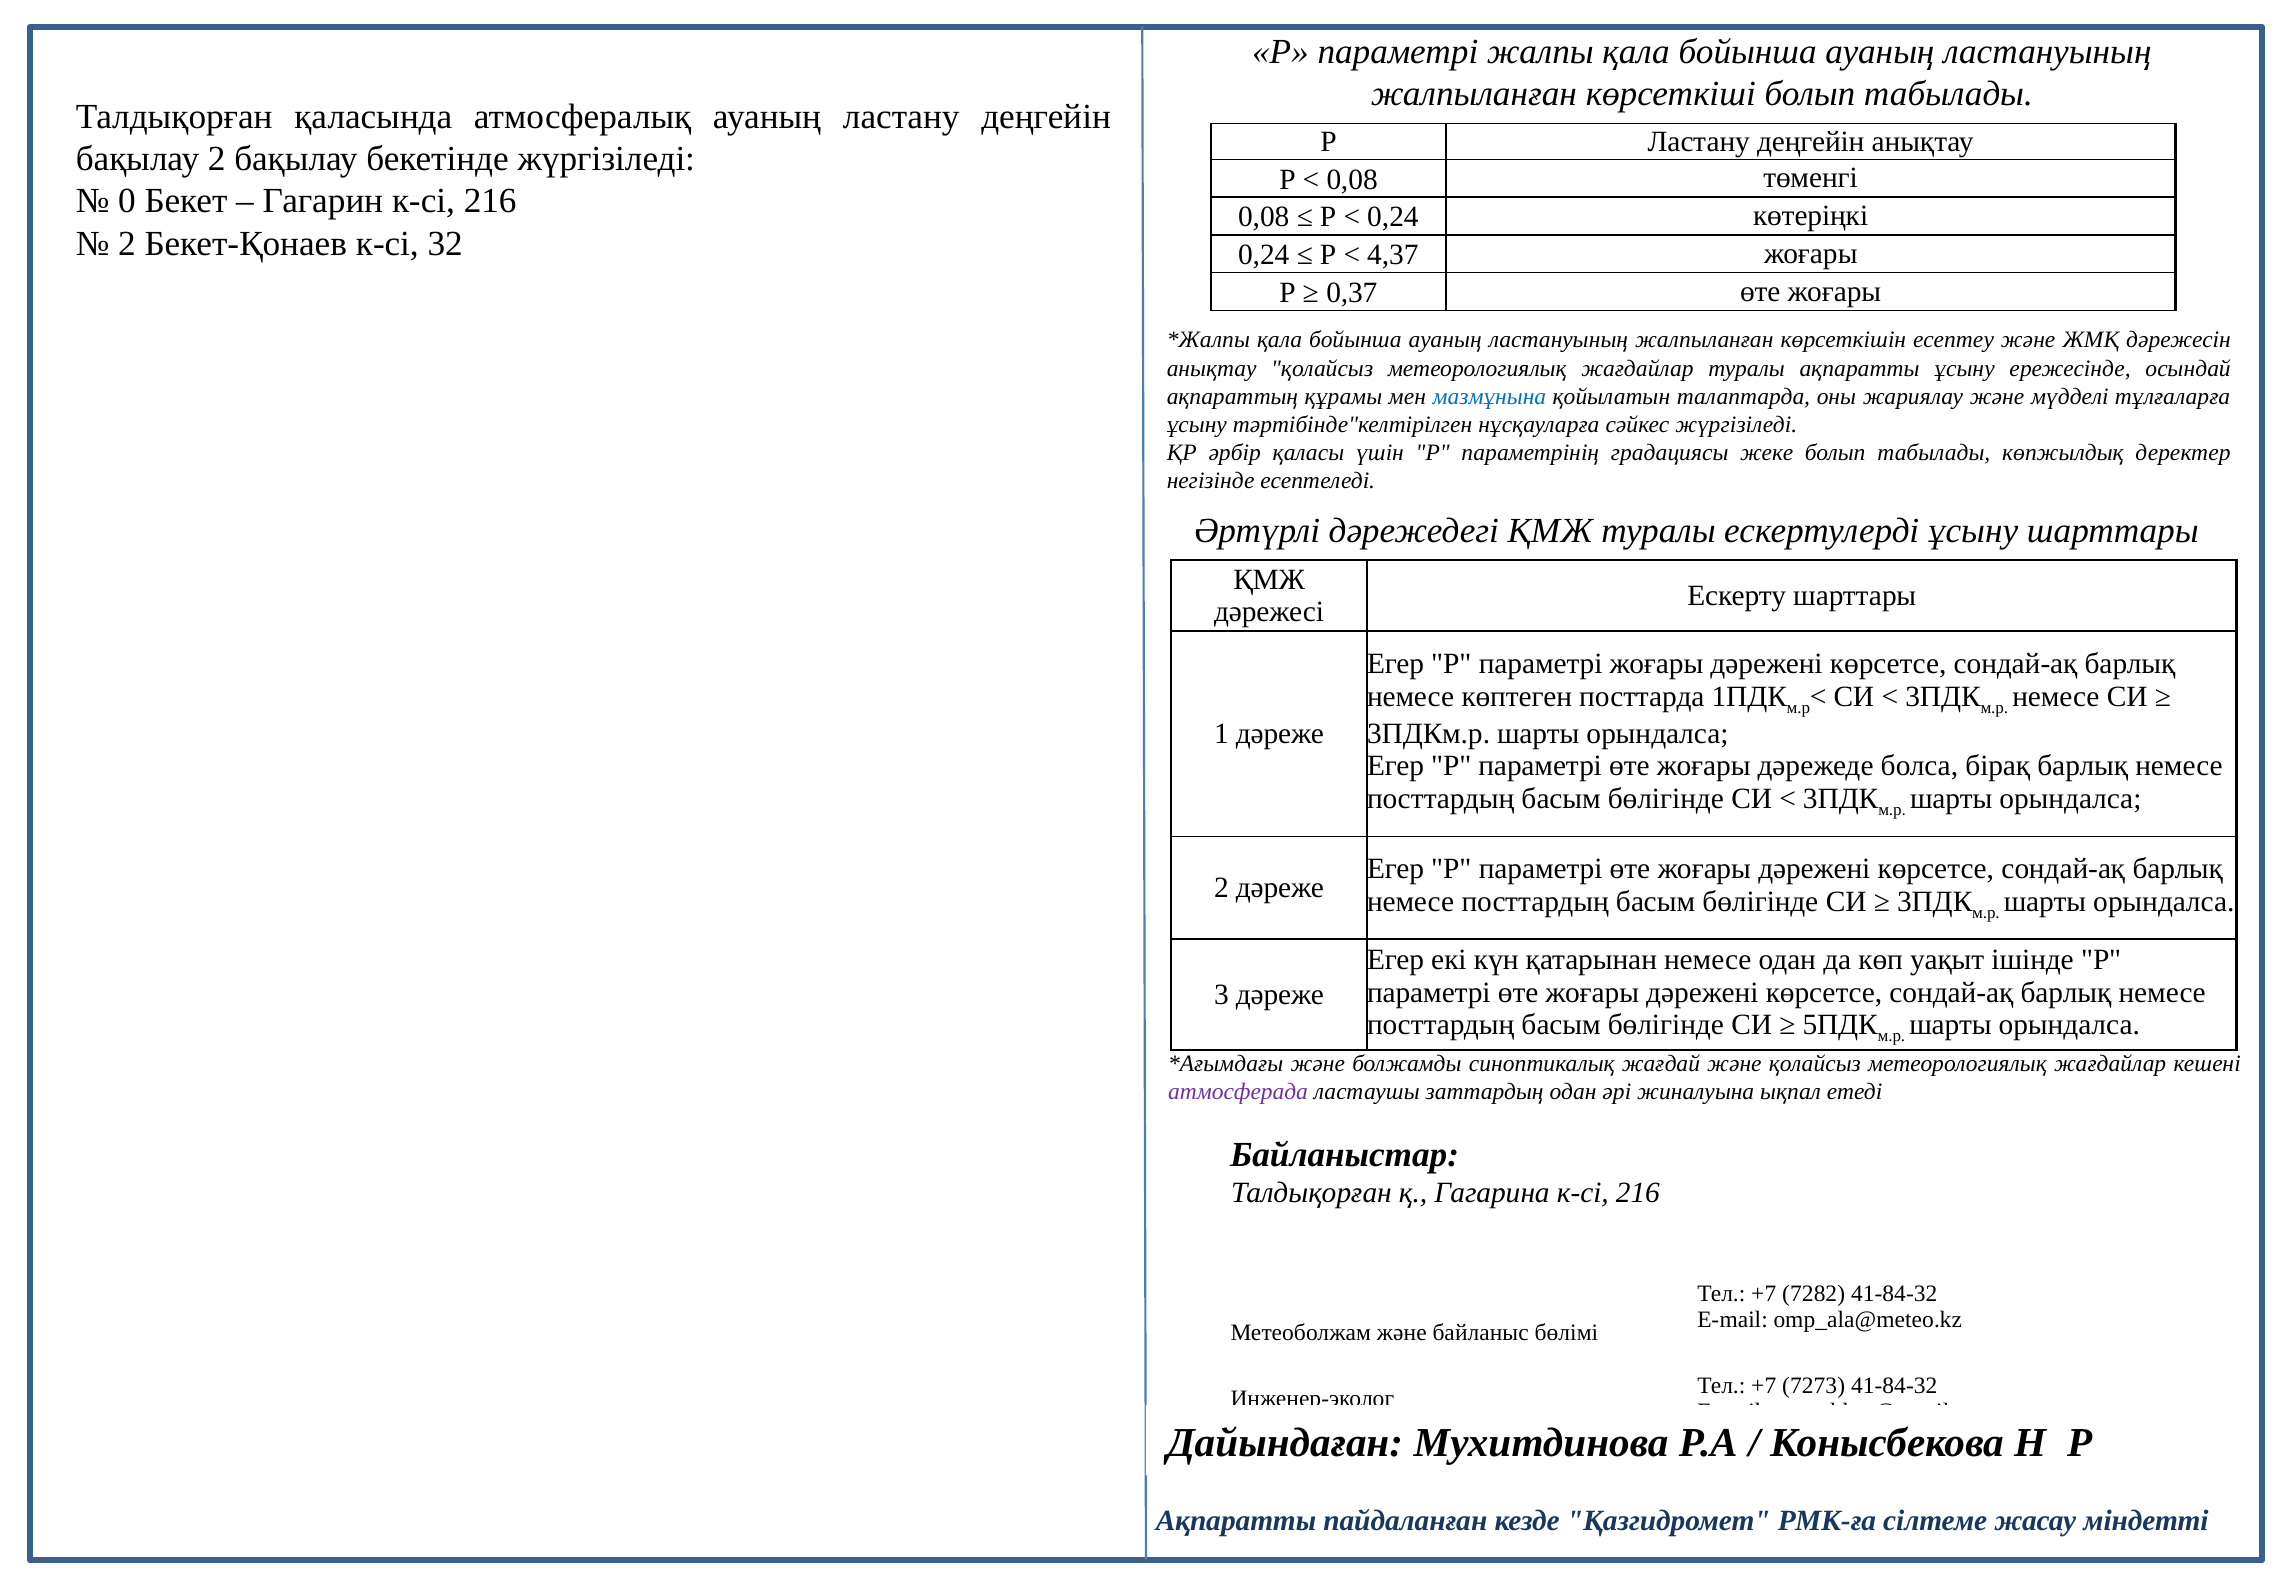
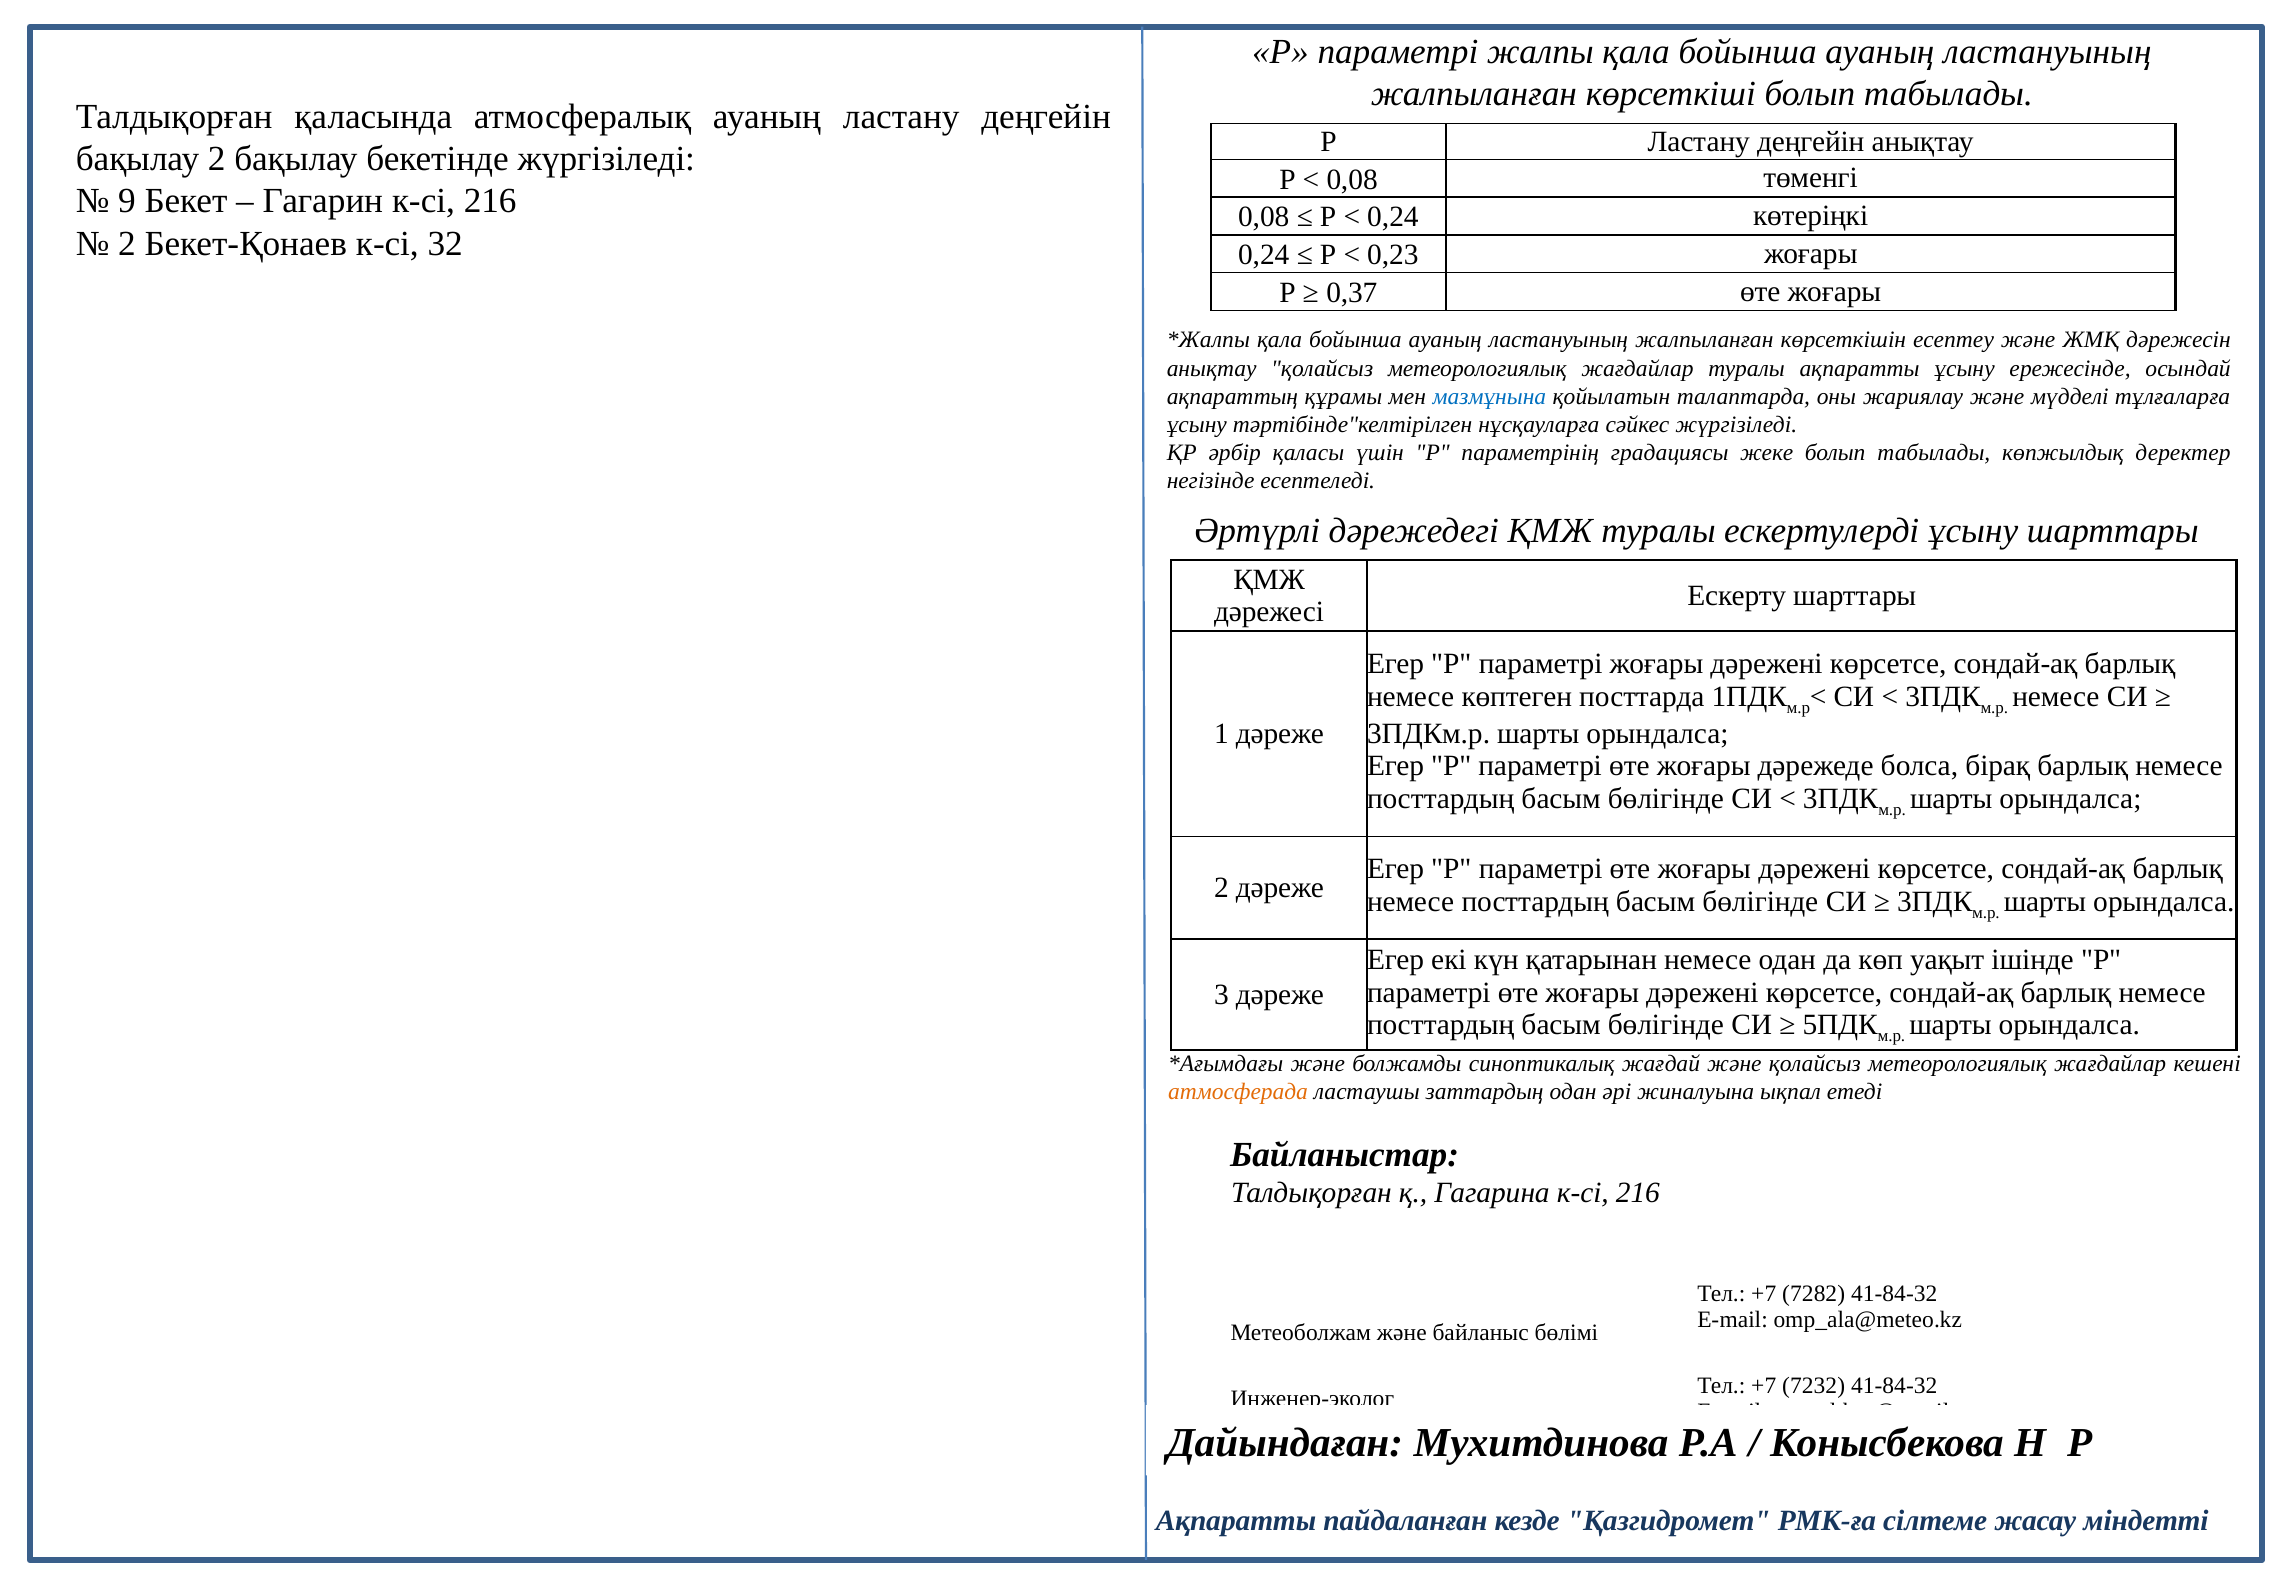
0: 0 -> 9 (127, 201)
4,37: 4,37 -> 0,23 (1393, 255)
атмосферада colour: purple -> orange (1238, 1092)
7273: 7273 -> 7232 (1814, 1385)
